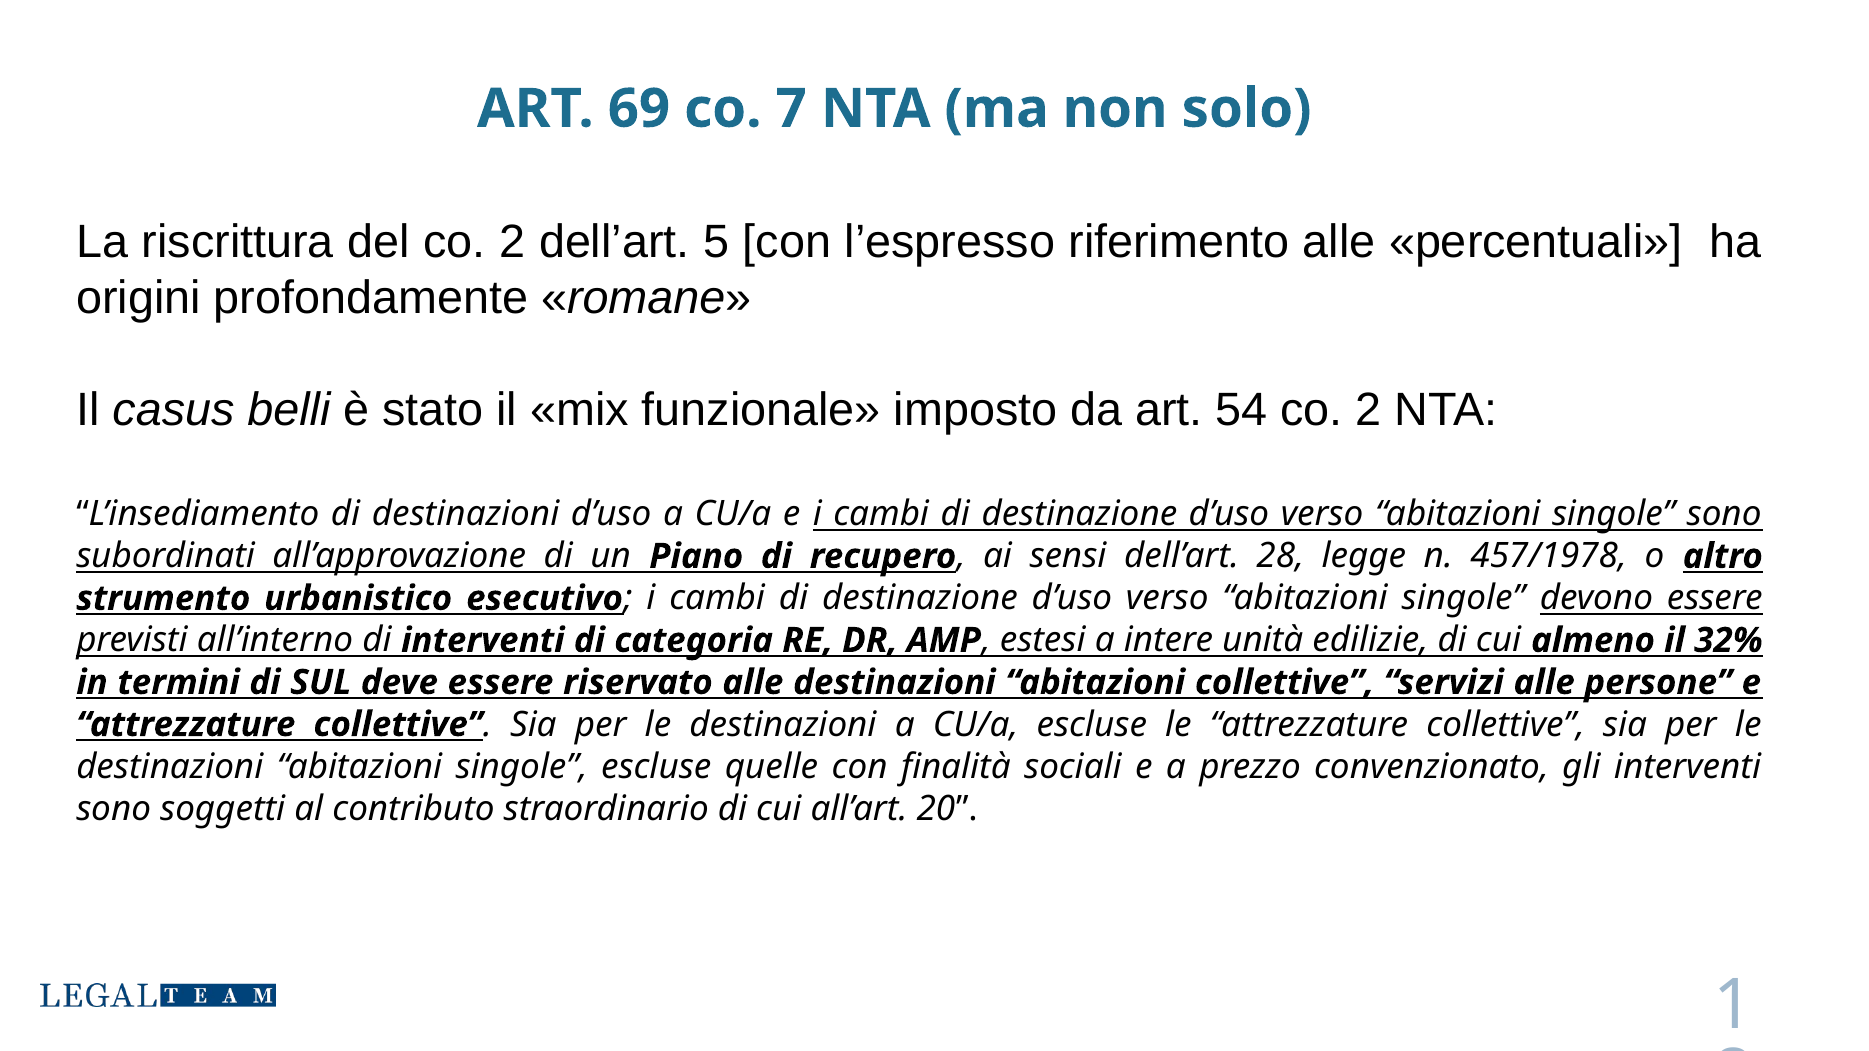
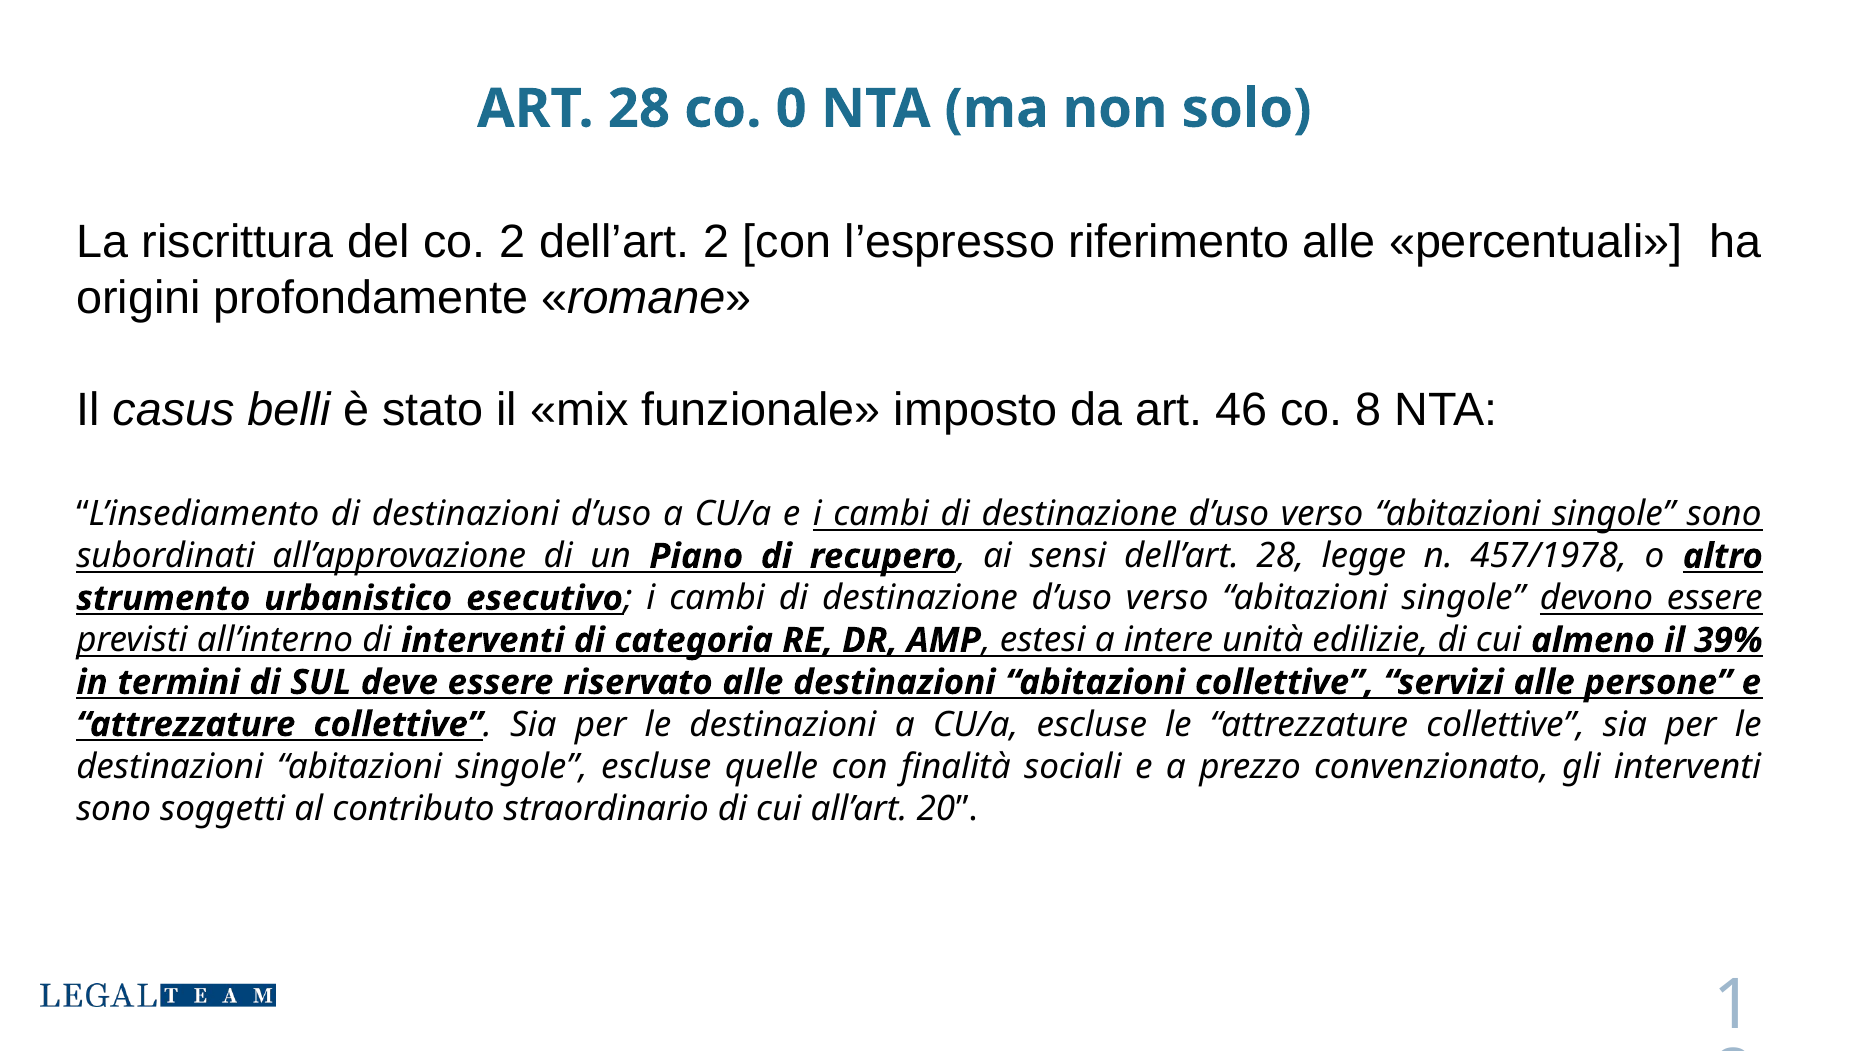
ART 69: 69 -> 28 (639, 109)
7: 7 -> 0 (791, 109)
dell’art 5: 5 -> 2 (716, 242)
54: 54 -> 46 (1242, 410)
2: 2 -> 8 (1369, 410)
32%: 32% -> 39% (1728, 641)
